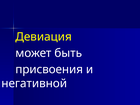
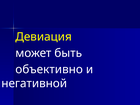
присвоения: присвоения -> объективно (49, 69)
